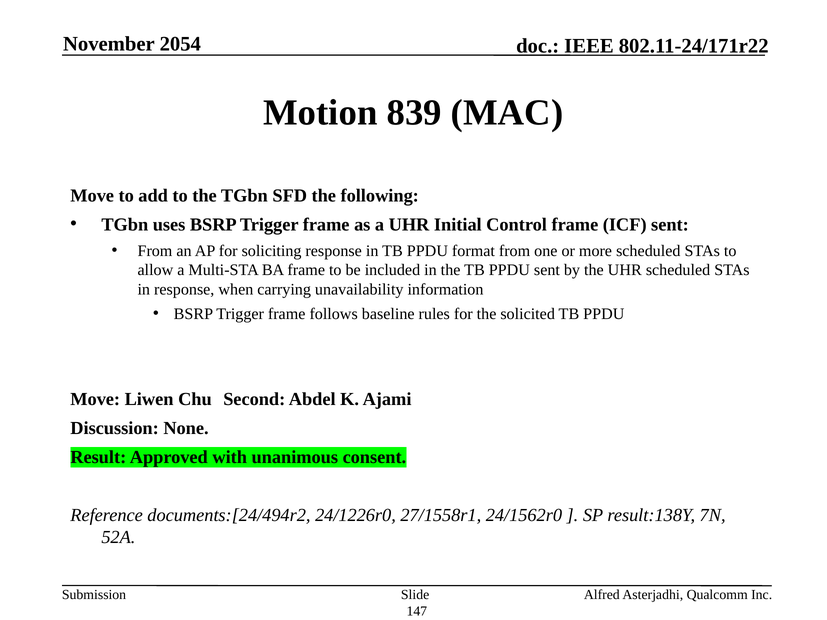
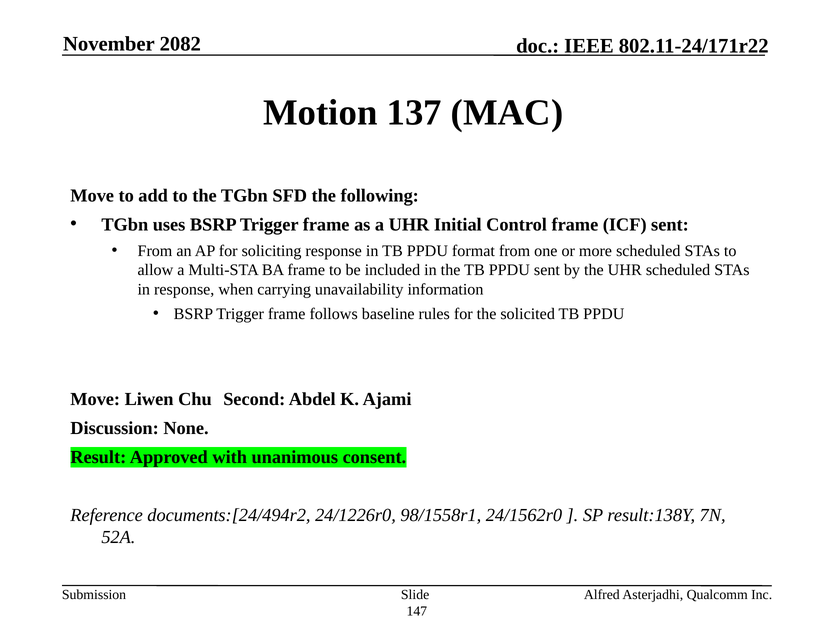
2054: 2054 -> 2082 (180, 44)
839: 839 -> 137 (414, 113)
27/1558r1: 27/1558r1 -> 98/1558r1 (441, 515)
